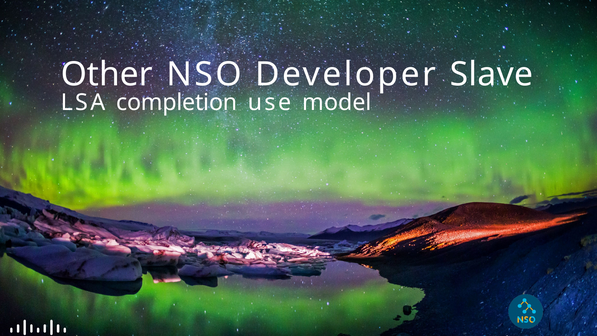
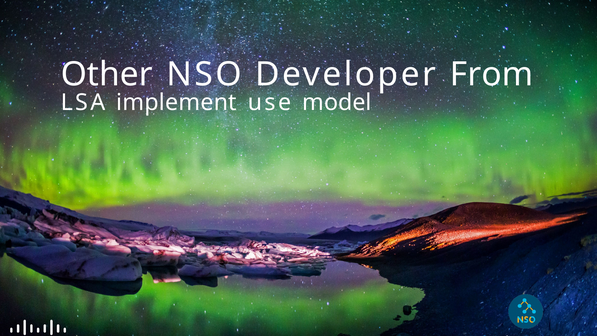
Slave: Slave -> From (492, 74)
completion: completion -> implement (176, 102)
